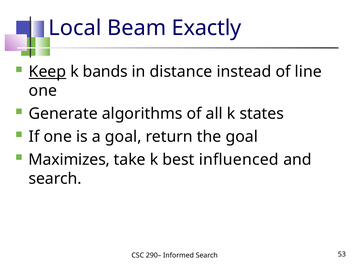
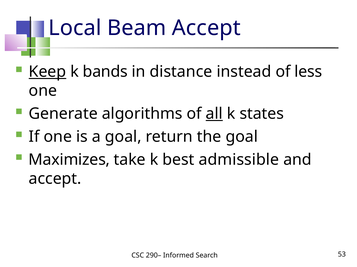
Beam Exactly: Exactly -> Accept (206, 28)
line: line -> less (308, 72)
all underline: none -> present (214, 114)
influenced: influenced -> admissible (239, 160)
search: search -> accept (55, 179)
